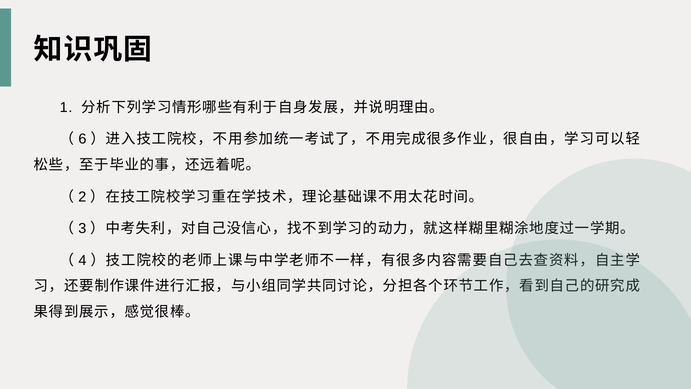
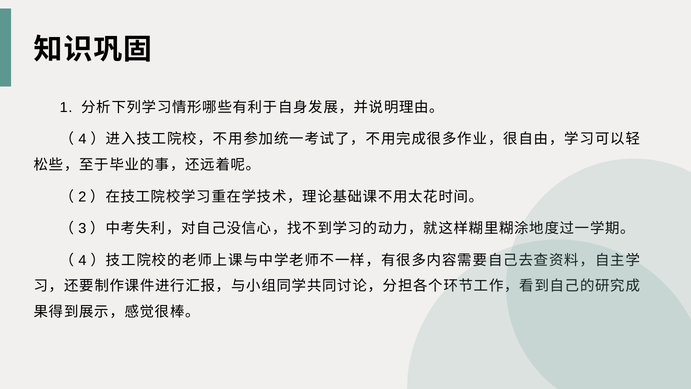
6: 6 -> 4 (82, 139)
